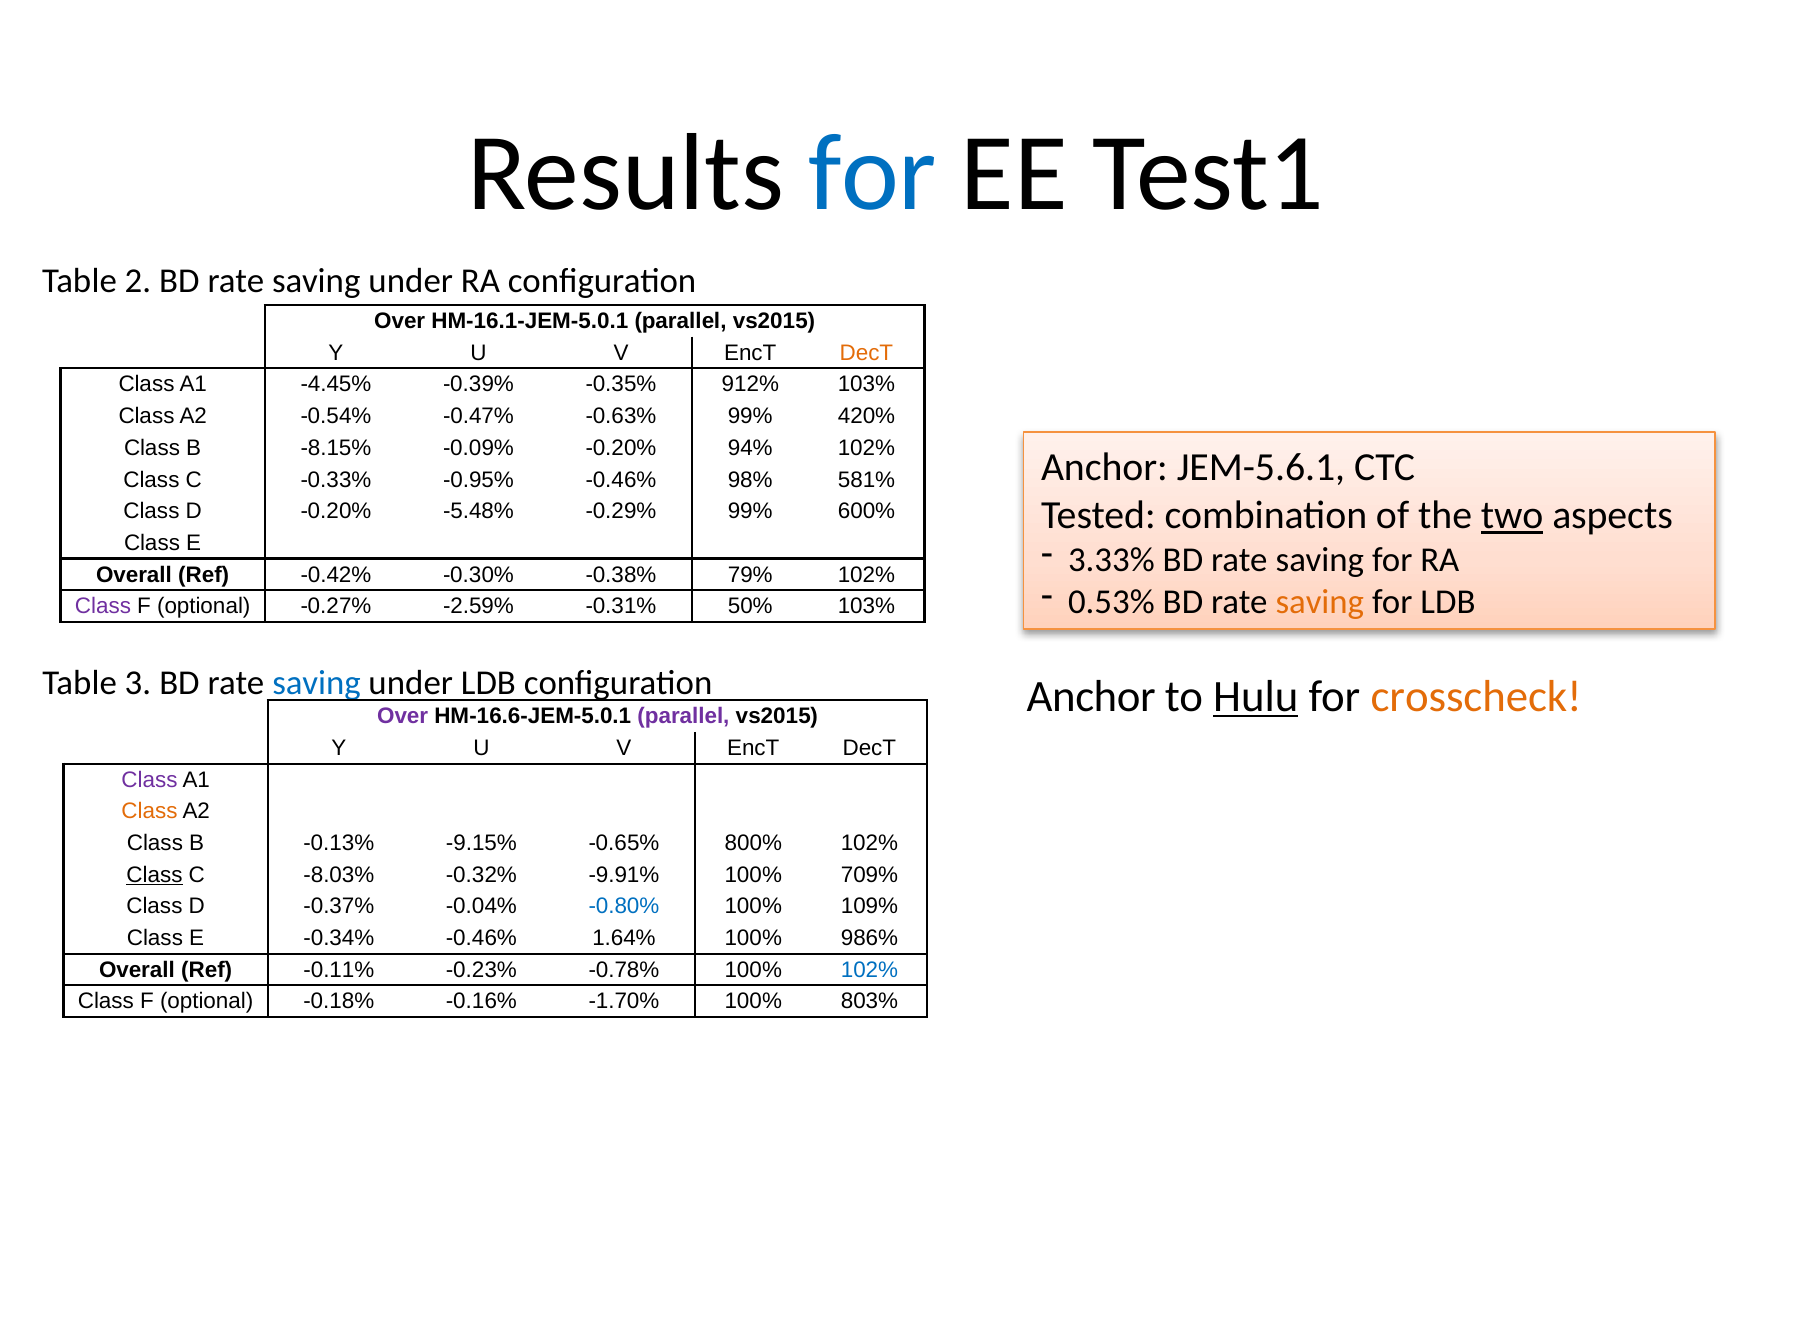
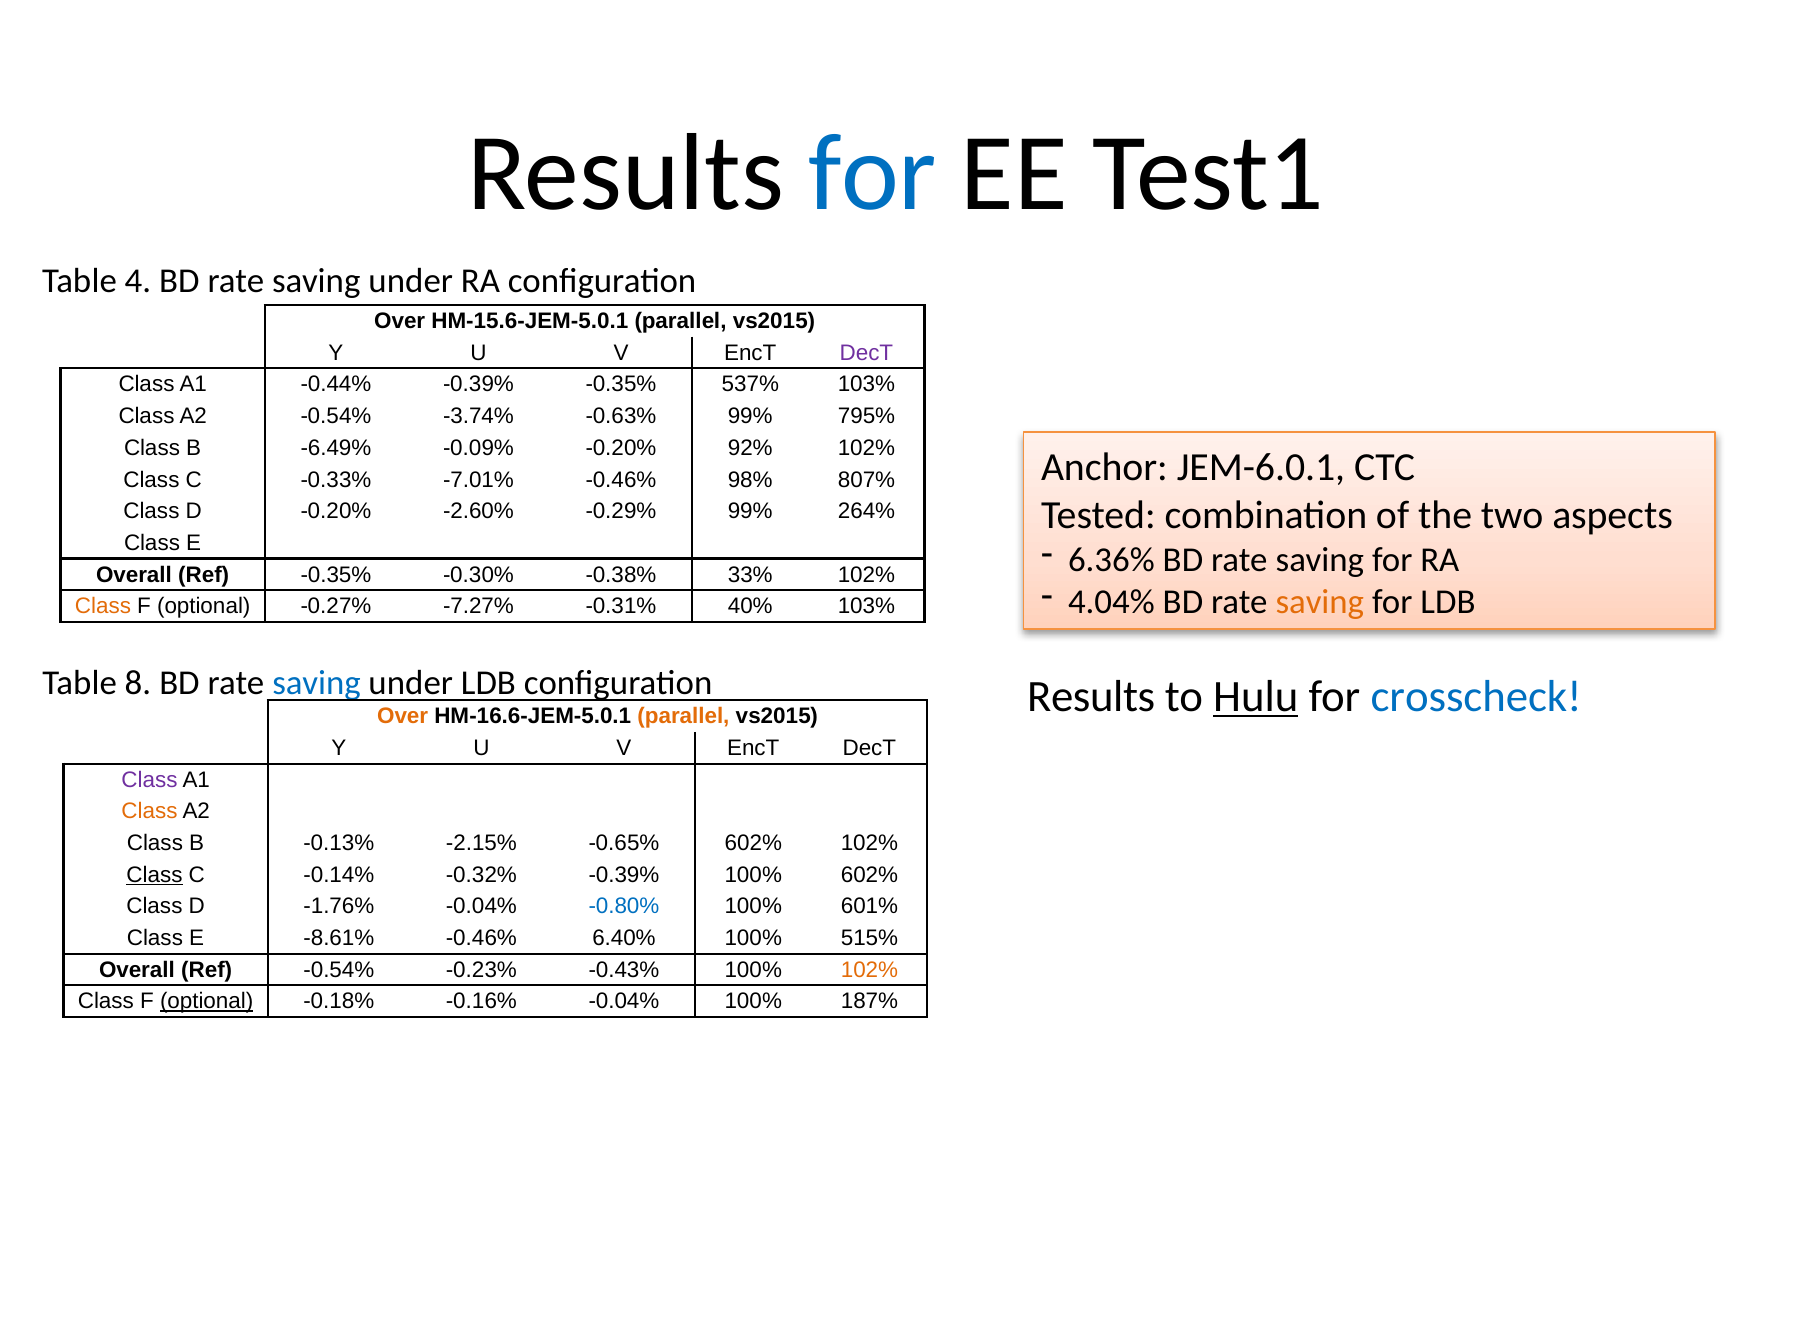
2: 2 -> 4 (138, 281)
HM-16.1-JEM-5.0.1: HM-16.1-JEM-5.0.1 -> HM-15.6-JEM-5.0.1 (530, 321)
DecT colour: orange -> purple (866, 353)
-4.45%: -4.45% -> -0.44% (336, 385)
912%: 912% -> 537% (750, 385)
-0.47%: -0.47% -> -3.74% (478, 416)
420%: 420% -> 795% (867, 416)
-8.15%: -8.15% -> -6.49% (336, 448)
94%: 94% -> 92% (750, 448)
JEM-5.6.1: JEM-5.6.1 -> JEM-6.0.1 (1261, 468)
-0.95%: -0.95% -> -7.01% (478, 480)
581%: 581% -> 807% (867, 480)
two underline: present -> none (1512, 516)
-5.48%: -5.48% -> -2.60% (478, 512)
600%: 600% -> 264% (867, 512)
3.33%: 3.33% -> 6.36% (1111, 560)
Ref -0.42%: -0.42% -> -0.35% (336, 575)
79%: 79% -> 33% (750, 575)
0.53%: 0.53% -> 4.04% (1111, 602)
Class colour: purple -> orange (103, 607)
-2.59%: -2.59% -> -7.27% (478, 607)
50%: 50% -> 40% (750, 607)
3: 3 -> 8 (138, 684)
Anchor: Anchor -> Results (1091, 697)
crosscheck colour: orange -> blue (1476, 697)
Over colour: purple -> orange (403, 717)
parallel colour: purple -> orange (683, 717)
-9.15%: -9.15% -> -2.15% (481, 844)
-0.65% 800%: 800% -> 602% (753, 844)
-8.03%: -8.03% -> -0.14% (339, 875)
-0.32% -9.91%: -9.91% -> -0.39% (624, 875)
100% 709%: 709% -> 602% (869, 875)
-0.37%: -0.37% -> -1.76% (339, 907)
109%: 109% -> 601% (869, 907)
-0.34%: -0.34% -> -8.61% (339, 939)
1.64%: 1.64% -> 6.40% (624, 939)
986%: 986% -> 515% (869, 939)
Ref -0.11%: -0.11% -> -0.54% (339, 970)
-0.78%: -0.78% -> -0.43% (624, 970)
102% colour: blue -> orange (869, 970)
optional underline: none -> present (207, 1002)
-0.16% -1.70%: -1.70% -> -0.04% (624, 1002)
803%: 803% -> 187% (869, 1002)
